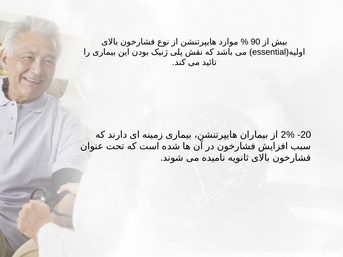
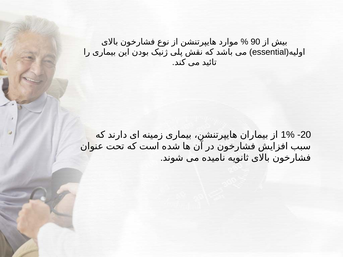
2%: 2% -> 1% (288, 135)
